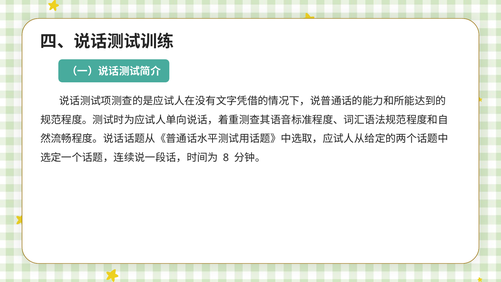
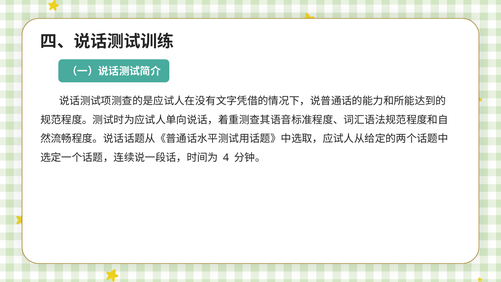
8: 8 -> 4 (226, 157)
